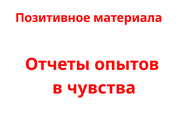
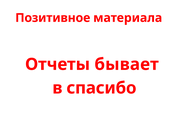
опытов: опытов -> бывает (127, 64)
чувства: чувства -> спасибо (101, 88)
